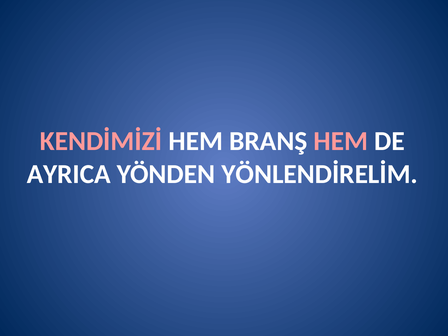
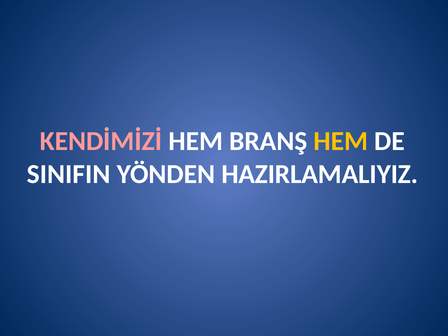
HEM colour: pink -> yellow (341, 141)
AYRICA: AYRICA -> SINIFIN (69, 174)
YÖNLENDİRELİM: YÖNLENDİRELİM -> HAZIRLAMALIYIZ (320, 174)
